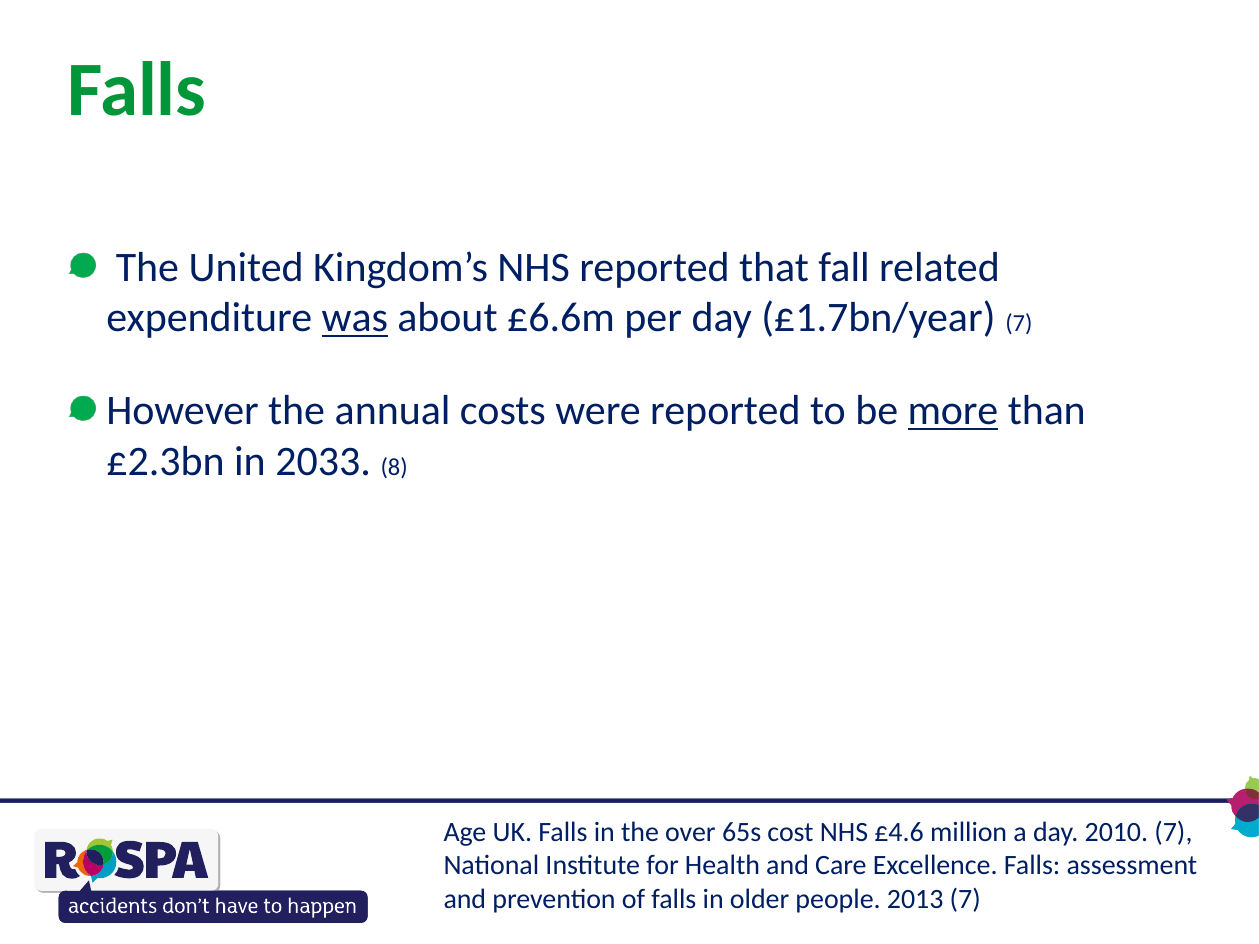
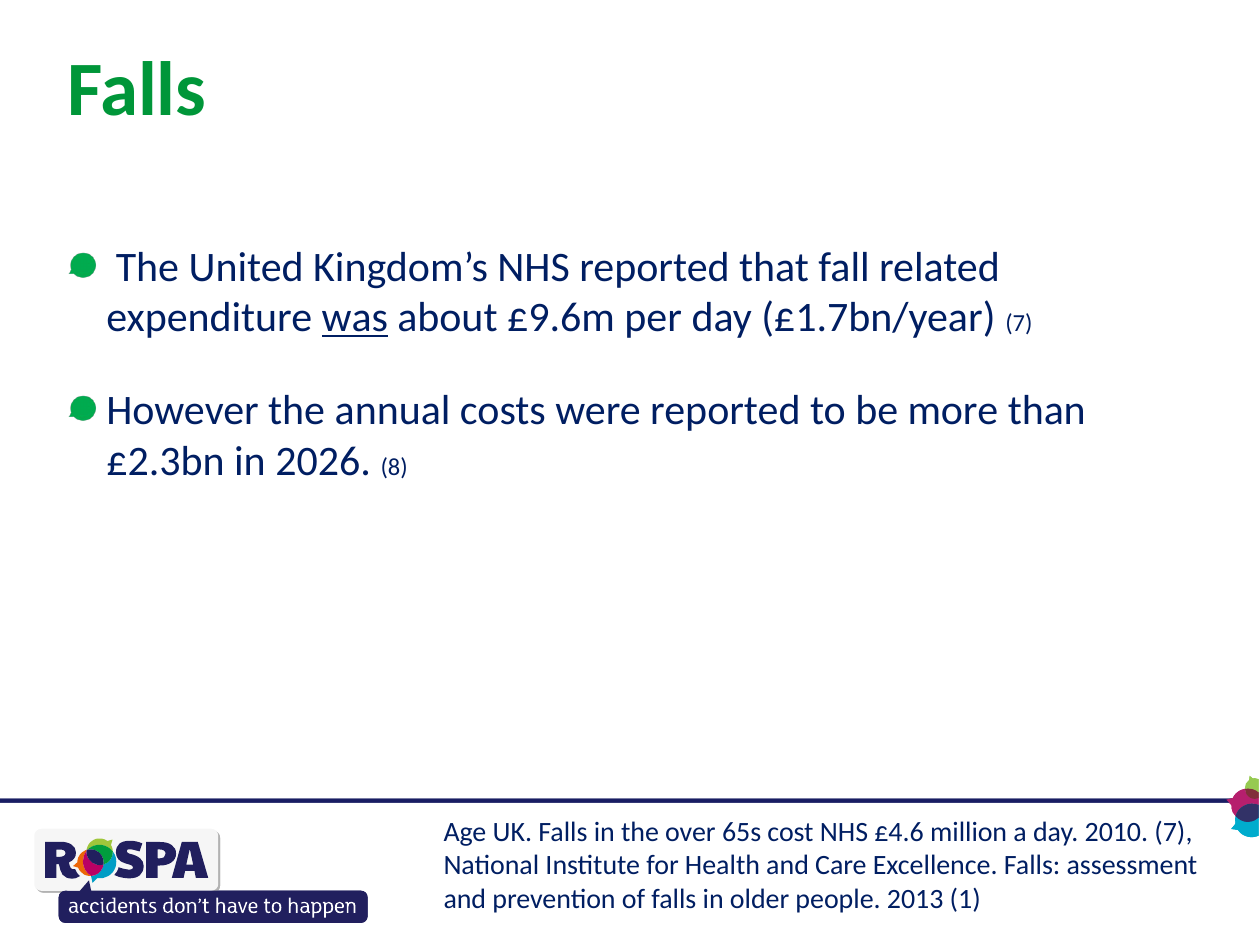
£6.6m: £6.6m -> £9.6m (561, 318)
more underline: present -> none (953, 411)
2033: 2033 -> 2026 (323, 462)
2013 7: 7 -> 1 (965, 899)
